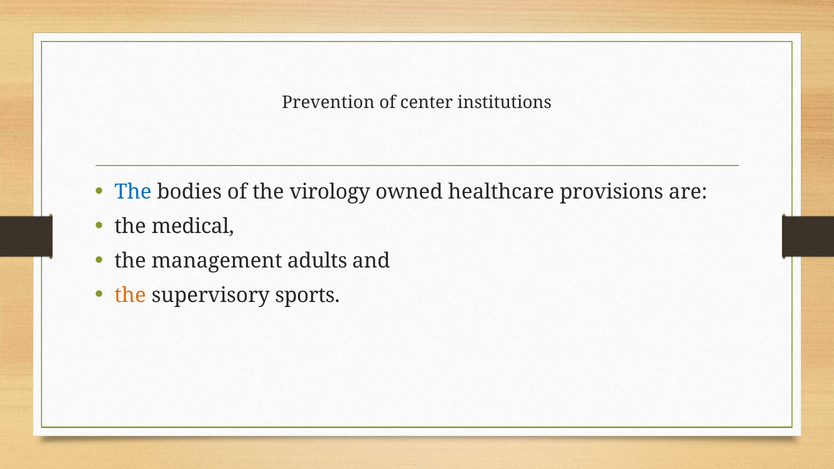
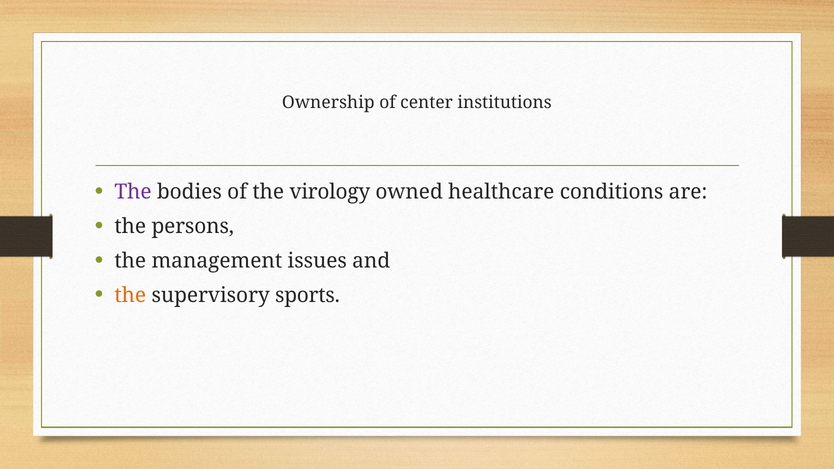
Prevention: Prevention -> Ownership (328, 103)
The colour: blue -> purple (133, 192)
provisions: provisions -> conditions (612, 192)
medical: medical -> persons (193, 226)
adults: adults -> issues (317, 261)
